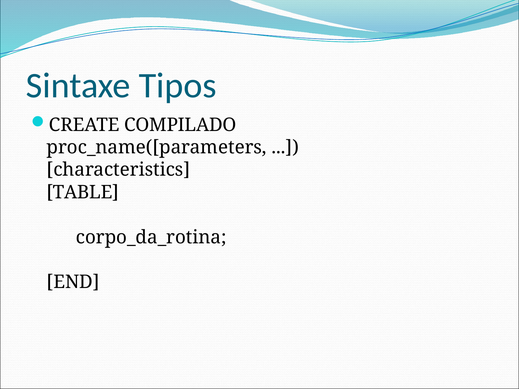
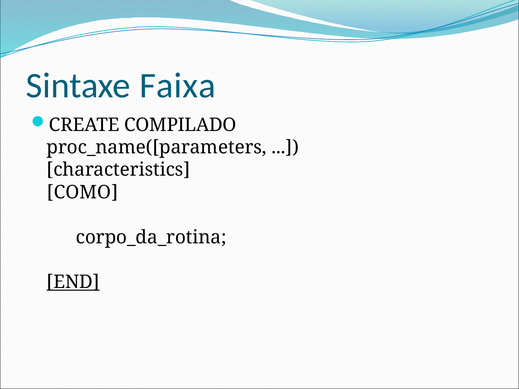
Tipos: Tipos -> Faixa (178, 86)
TABLE: TABLE -> COMO (83, 192)
END underline: none -> present (73, 282)
